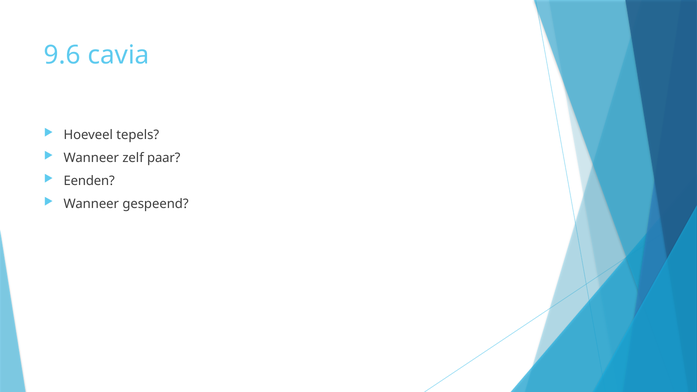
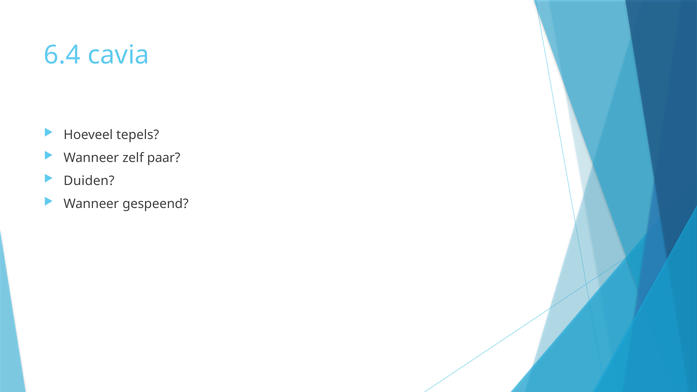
9.6: 9.6 -> 6.4 (62, 55)
Eenden: Eenden -> Duiden (89, 181)
